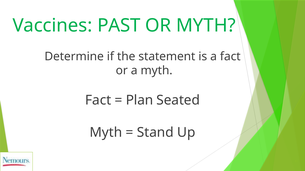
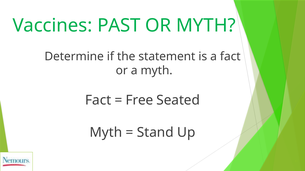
Plan: Plan -> Free (139, 100)
